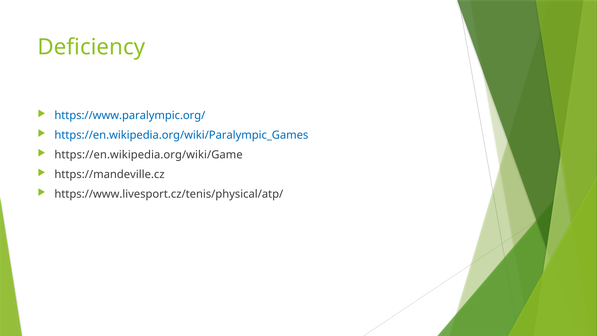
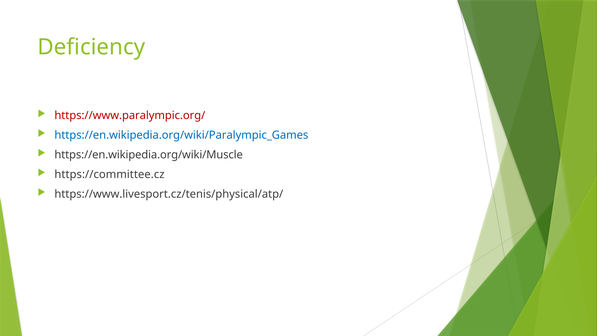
https://www.paralympic.org/ colour: blue -> red (130, 116)
https://en.wikipedia.org/wiki/Game: https://en.wikipedia.org/wiki/Game -> https://en.wikipedia.org/wiki/Muscle (149, 155)
https://mandeville.cz: https://mandeville.cz -> https://committee.cz (109, 175)
